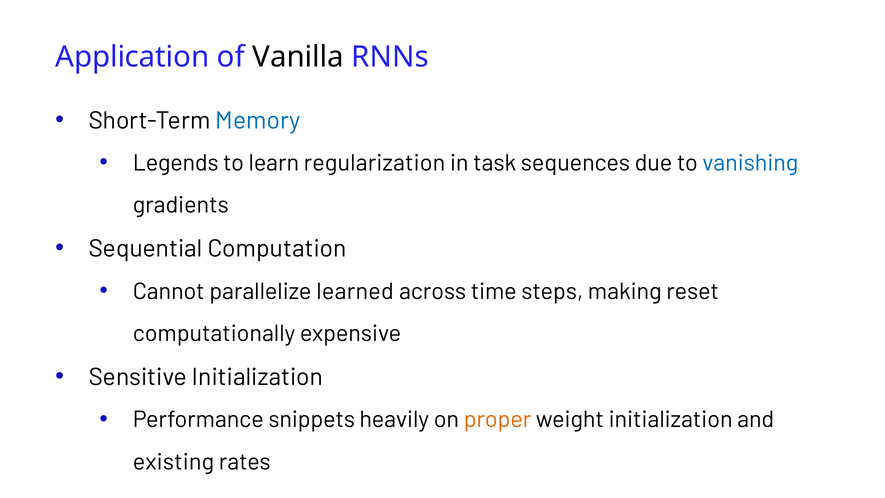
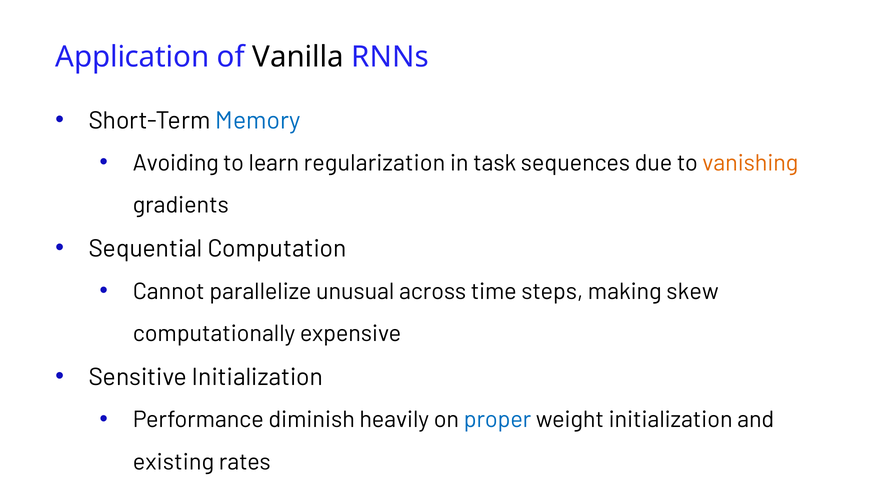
Legends: Legends -> Avoiding (176, 163)
vanishing colour: blue -> orange (750, 163)
learned: learned -> unusual (355, 291)
reset: reset -> skew (693, 291)
snippets: snippets -> diminish (312, 420)
proper colour: orange -> blue (497, 420)
